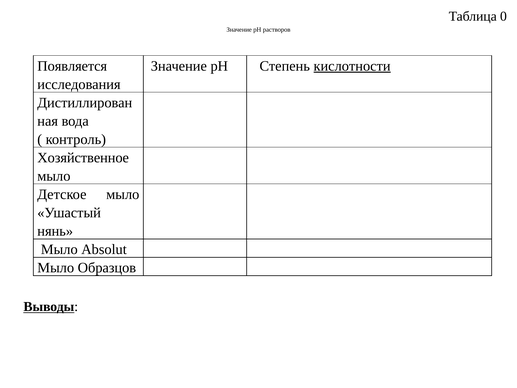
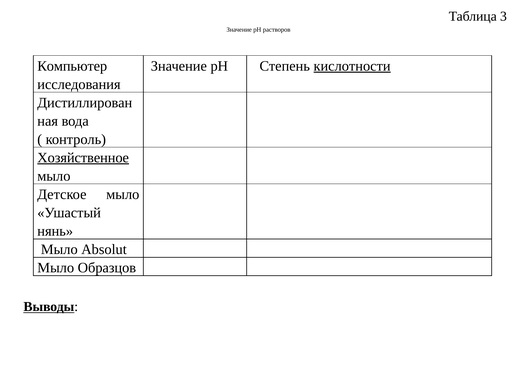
0: 0 -> 3 (503, 16)
Появляется: Появляется -> Компьютер (72, 66)
Хозяйственное underline: none -> present (83, 158)
